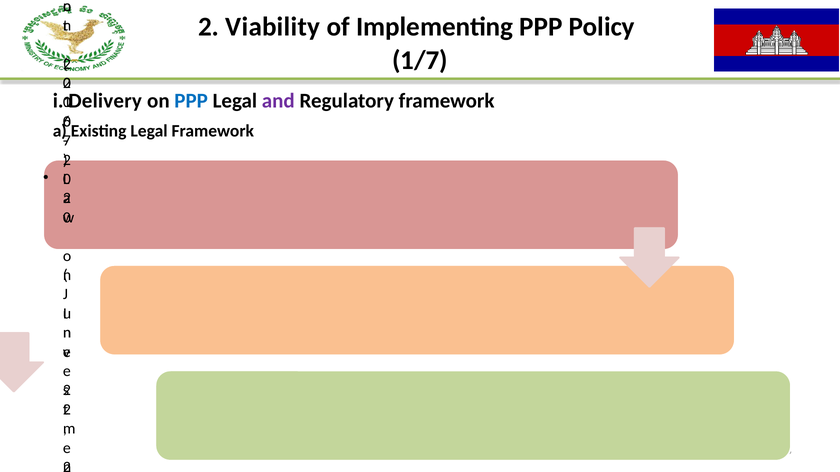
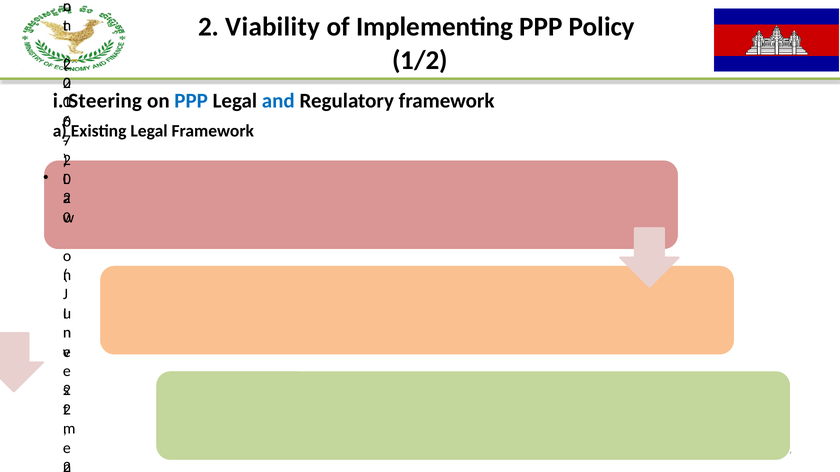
1/7: 1/7 -> 1/2 (420, 60)
Delivery: Delivery -> Steering (105, 101)
and colour: purple -> blue (278, 101)
